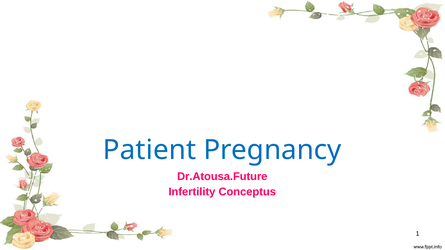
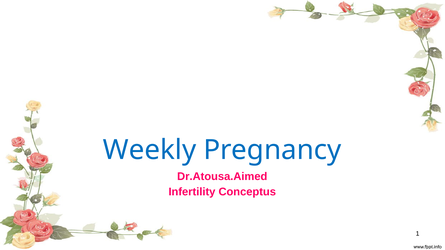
Patient: Patient -> Weekly (150, 150)
Dr.Atousa.Future: Dr.Atousa.Future -> Dr.Atousa.Aimed (222, 177)
